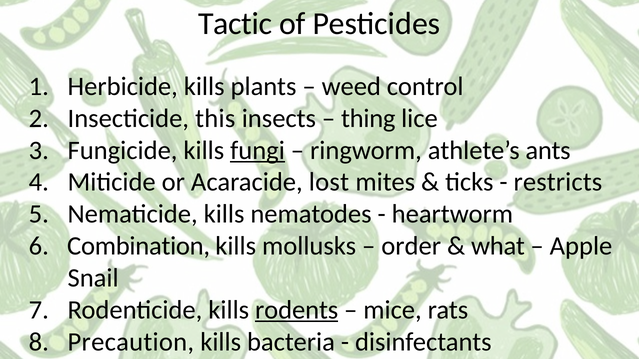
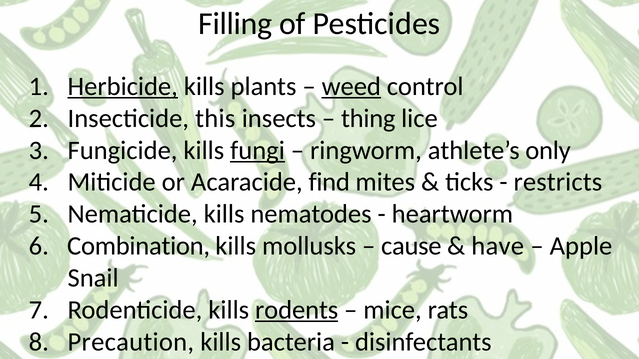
Tactic: Tactic -> Filling (235, 24)
Herbicide underline: none -> present (123, 87)
weed underline: none -> present (351, 87)
ants: ants -> only (548, 150)
lost: lost -> find (329, 182)
order: order -> cause (411, 246)
what: what -> have (498, 246)
